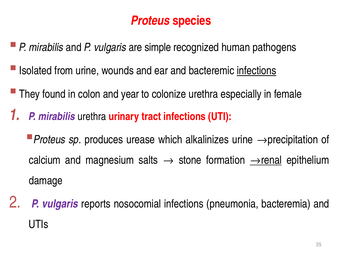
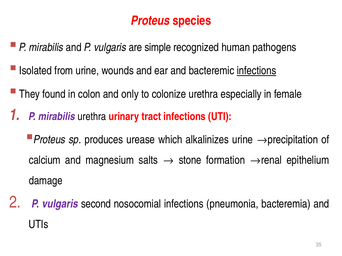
year: year -> only (130, 94)
→renal underline: present -> none (266, 160)
reports: reports -> second (96, 204)
